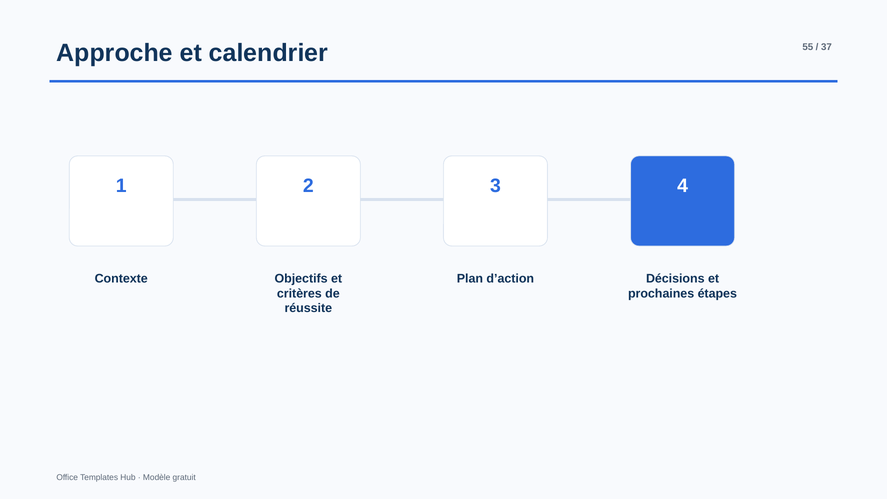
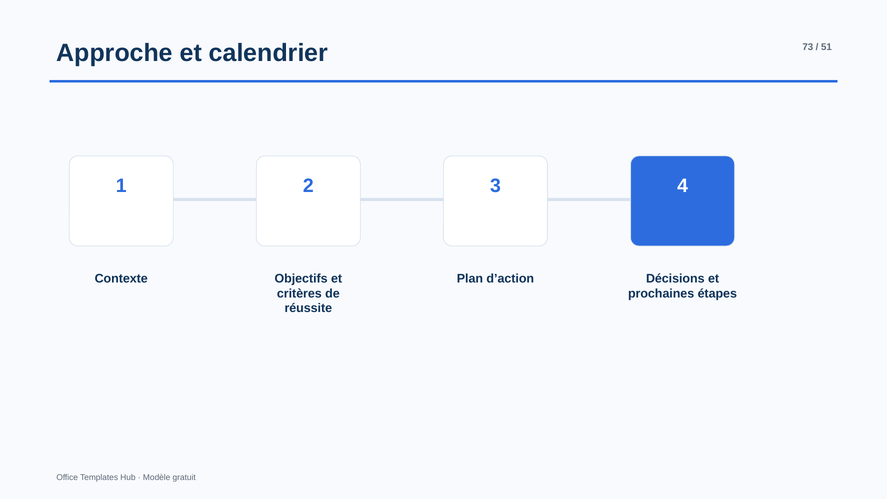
55: 55 -> 73 (808, 47)
37: 37 -> 51 (826, 47)
